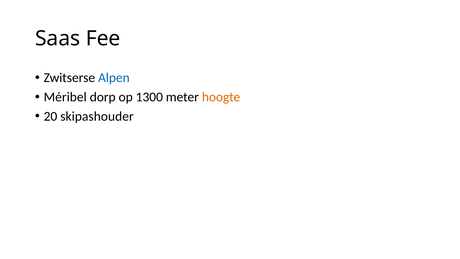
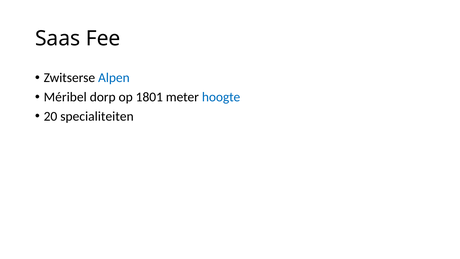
1300: 1300 -> 1801 (149, 97)
hoogte colour: orange -> blue (221, 97)
skipashouder: skipashouder -> specialiteiten (97, 116)
